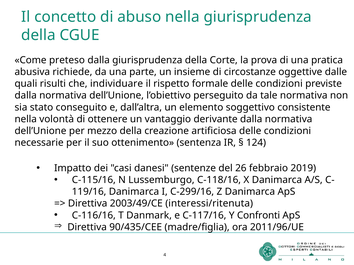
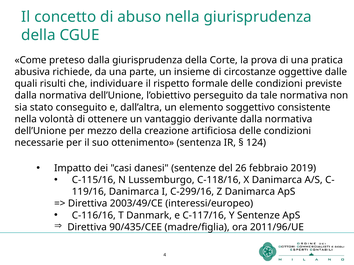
interessi/ritenuta: interessi/ritenuta -> interessi/europeo (209, 204)
Y Confronti: Confronti -> Sentenze (258, 216)
